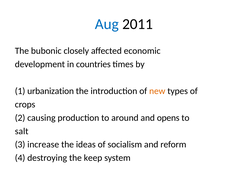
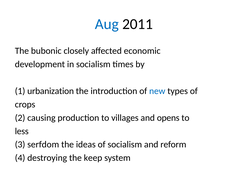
in countries: countries -> socialism (93, 64)
new colour: orange -> blue (157, 91)
around: around -> villages (125, 118)
salt: salt -> less (22, 131)
increase: increase -> serfdom (43, 145)
